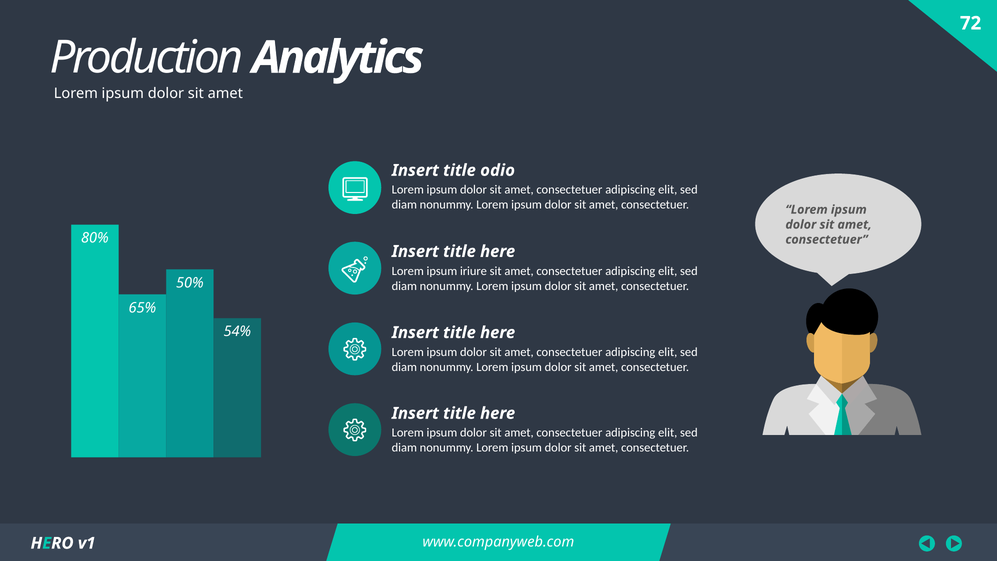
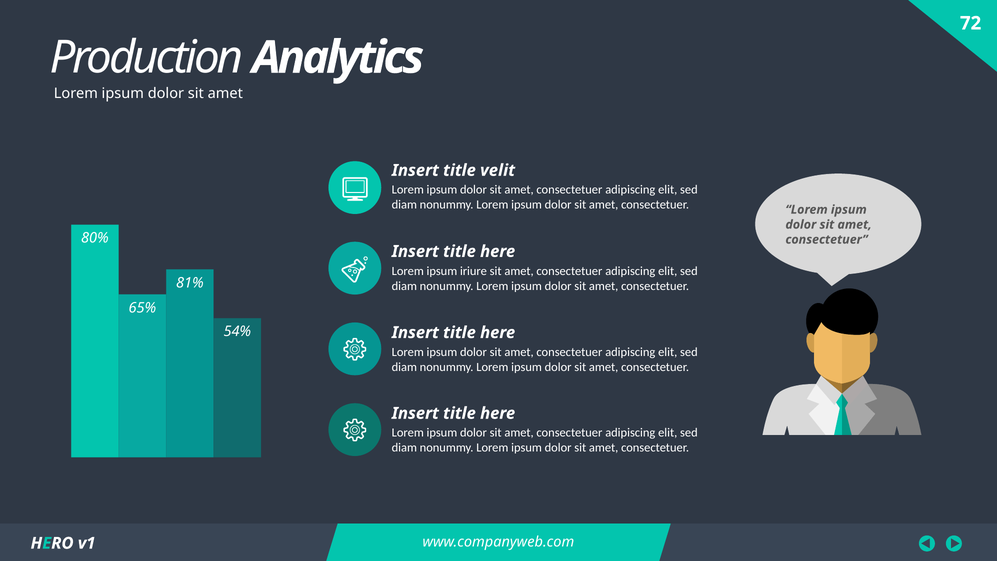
odio: odio -> velit (498, 170)
50%: 50% -> 81% (190, 283)
